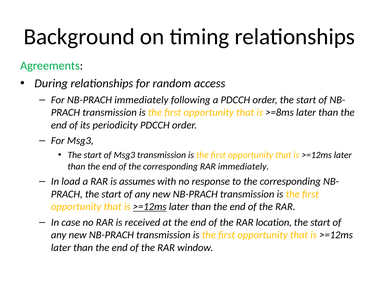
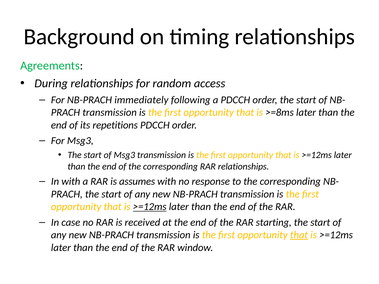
periodicity: periodicity -> repetitions (115, 125)
RAR immediately: immediately -> relationships (243, 167)
In load: load -> with (71, 182)
location: location -> starting (274, 222)
that underline: none -> present (299, 235)
